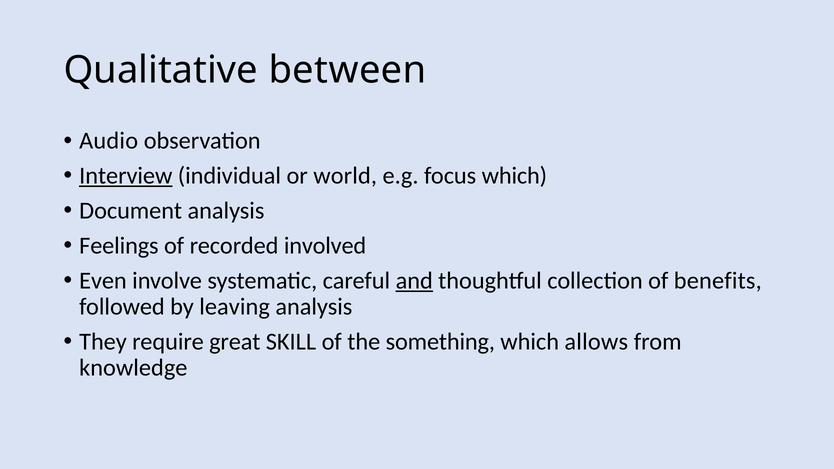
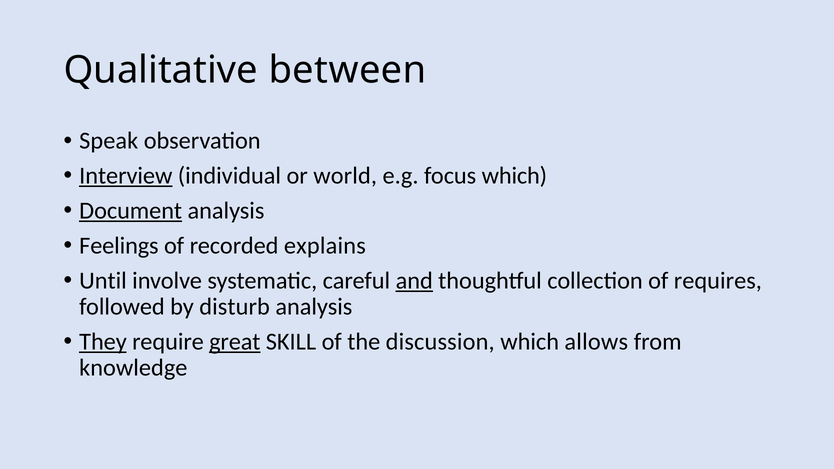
Audio: Audio -> Speak (109, 141)
Document underline: none -> present (131, 211)
involved: involved -> explains (325, 246)
Even: Even -> Until (103, 281)
benefits: benefits -> requires (718, 281)
leaving: leaving -> disturb (235, 307)
They underline: none -> present (103, 342)
great underline: none -> present (235, 342)
something: something -> discussion (440, 342)
